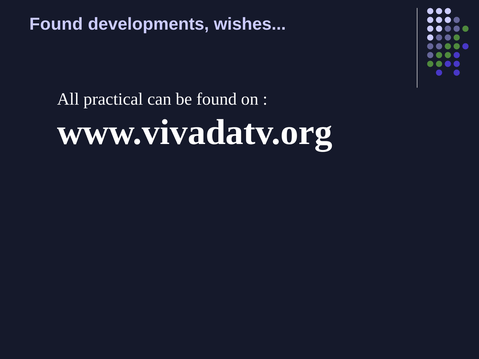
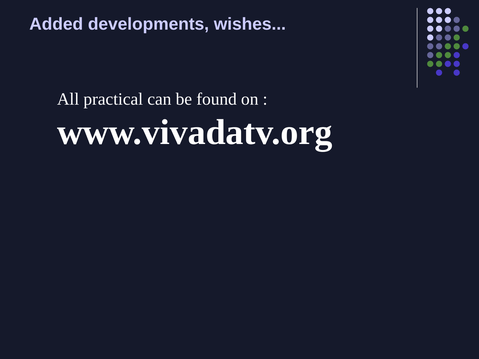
Found: Found -> Added (56, 24)
